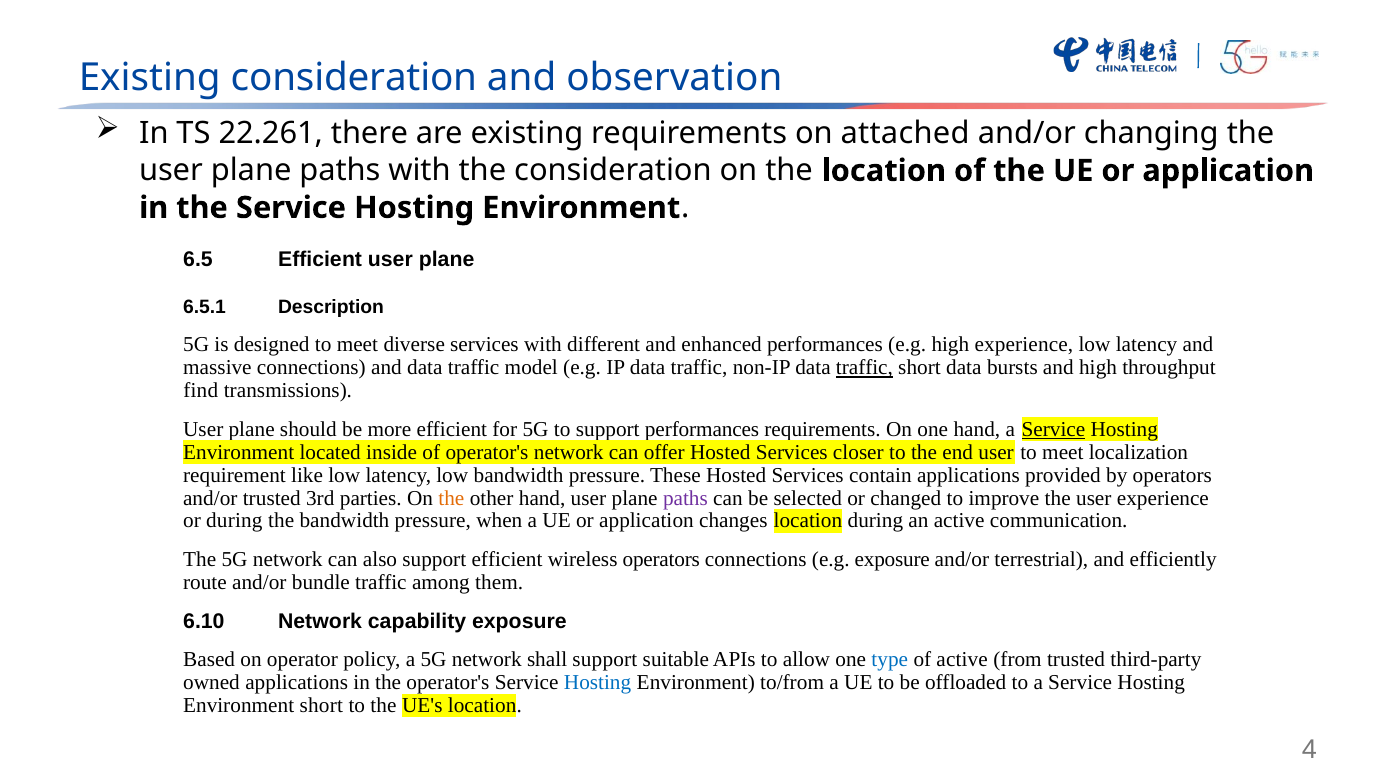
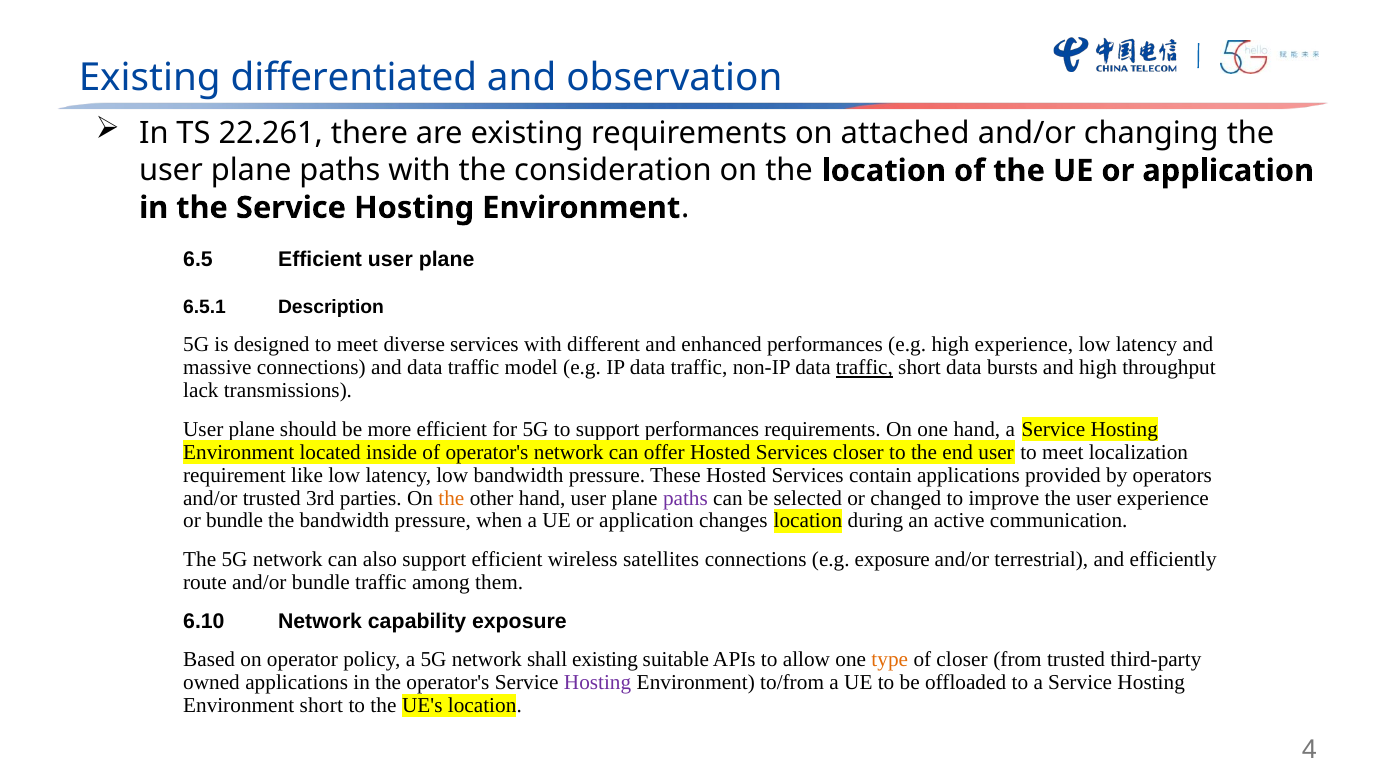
Existing consideration: consideration -> differentiated (354, 77)
find: find -> lack (201, 391)
Service underline: present -> none (1053, 429)
or during: during -> bundle (235, 521)
wireless operators: operators -> satellites (661, 560)
shall support: support -> existing (605, 660)
type colour: blue -> orange (890, 660)
of active: active -> closer (962, 660)
Hosting colour: blue -> purple (598, 683)
